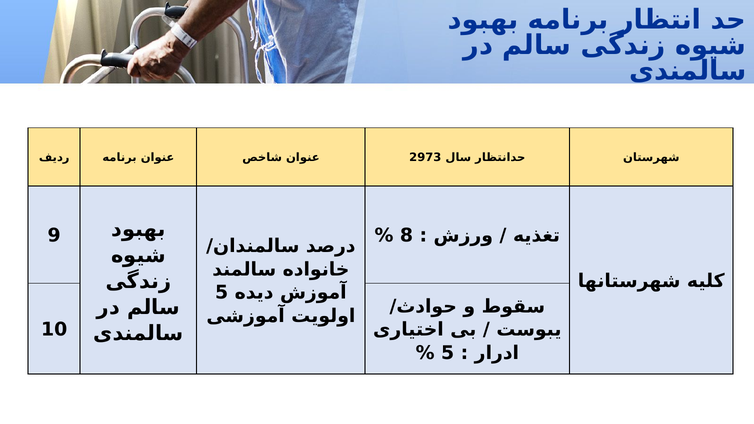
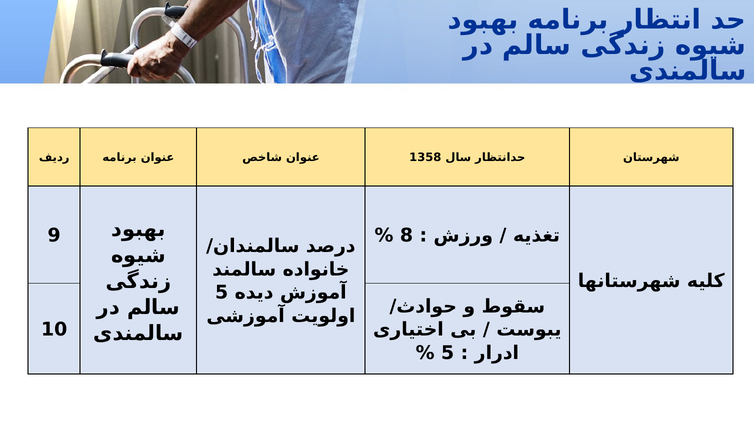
2973: 2973 -> 1358 (425, 158)
